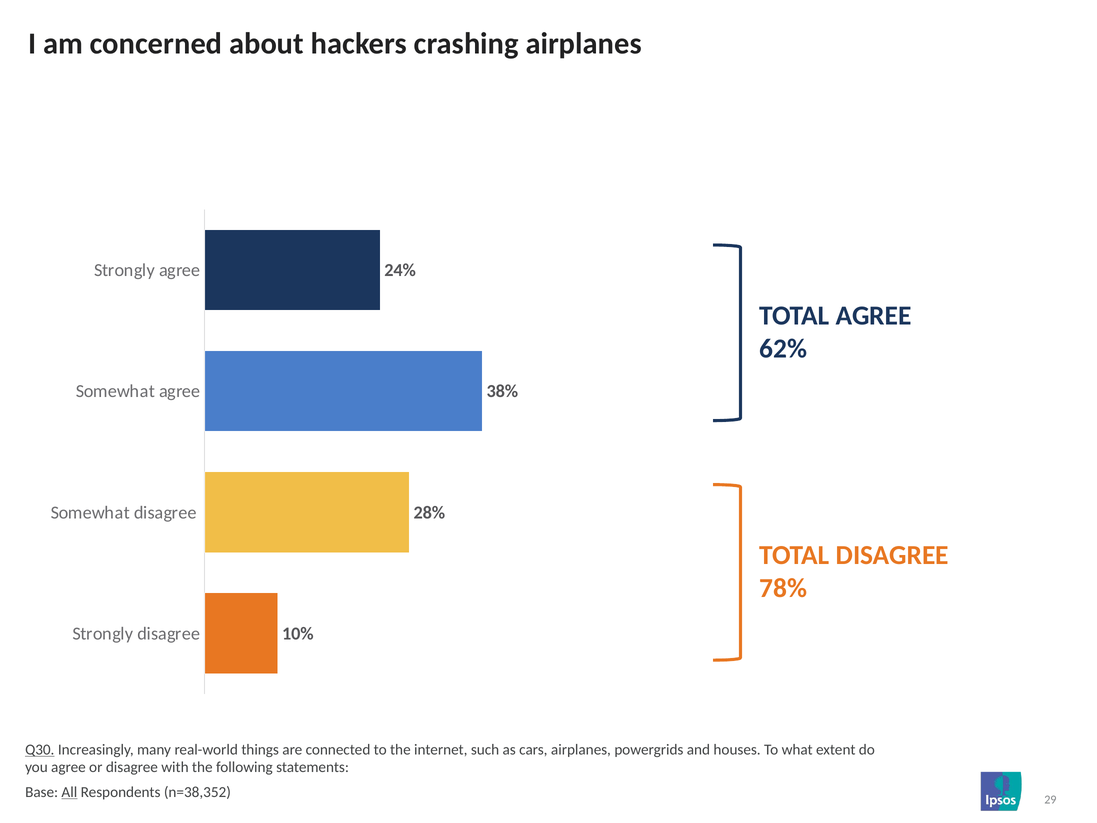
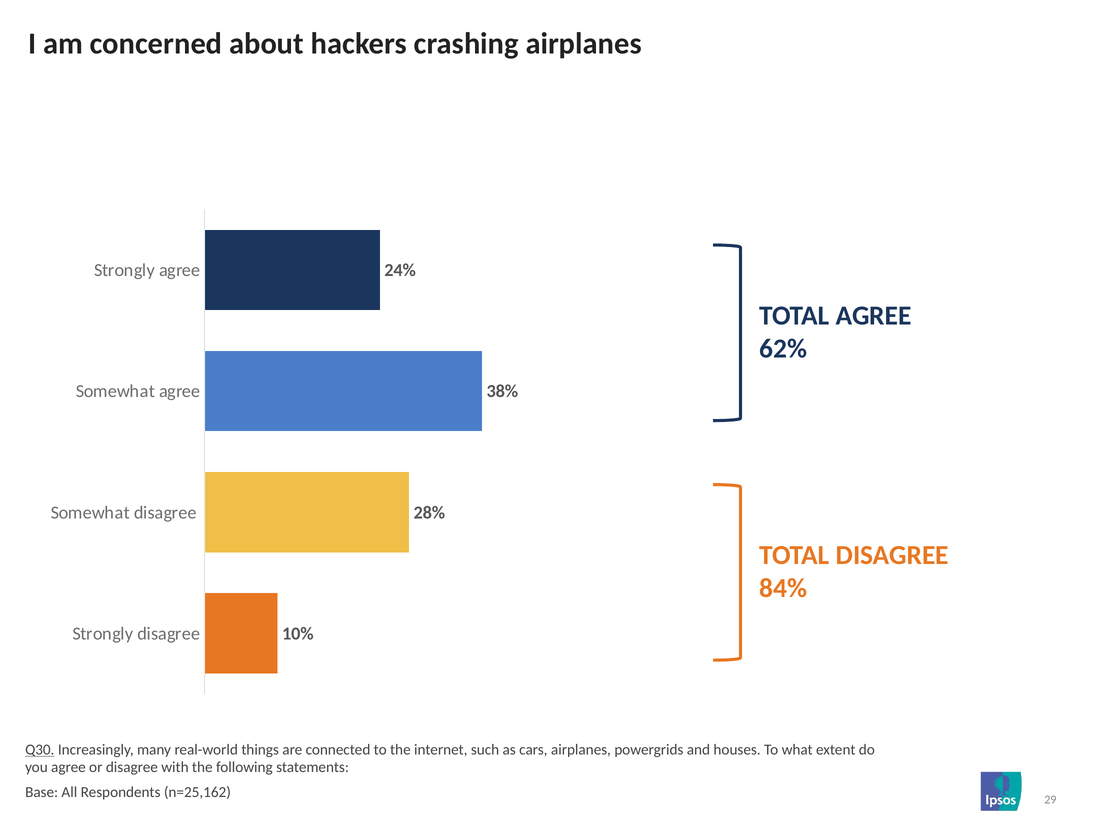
78%: 78% -> 84% (783, 588)
All underline: present -> none (69, 792)
n=38,352: n=38,352 -> n=25,162 (197, 792)
